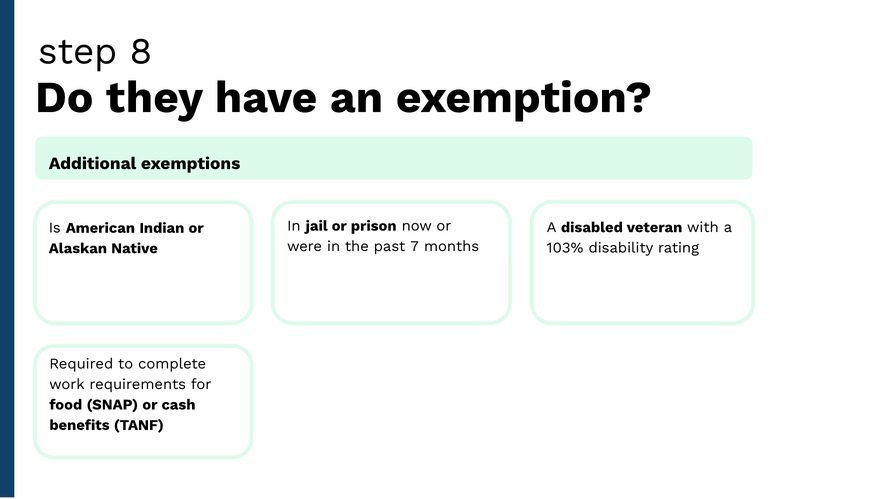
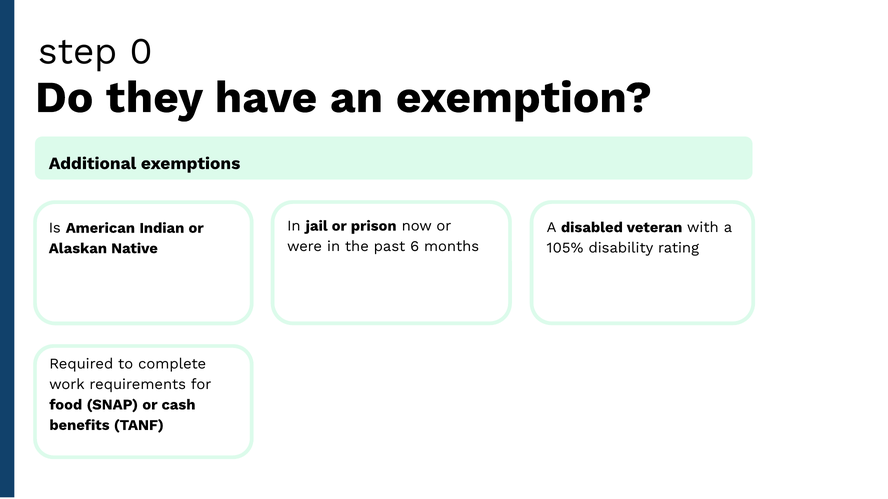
8: 8 -> 0 (141, 52)
7: 7 -> 6 (415, 246)
103%: 103% -> 105% (565, 248)
